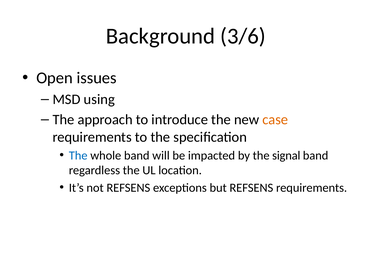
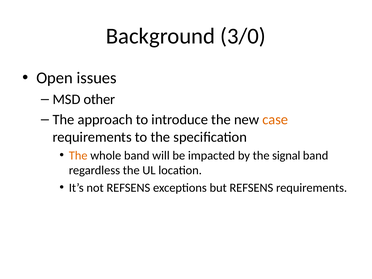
3/6: 3/6 -> 3/0 (243, 36)
using: using -> other (99, 99)
The colour: blue -> orange (78, 156)
